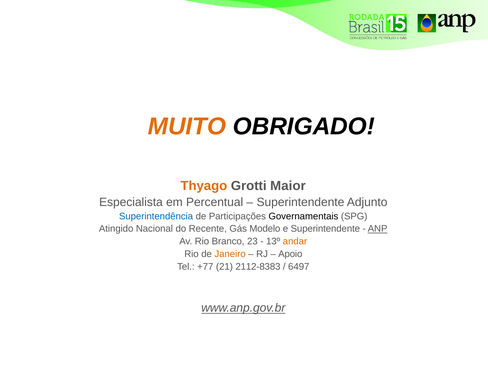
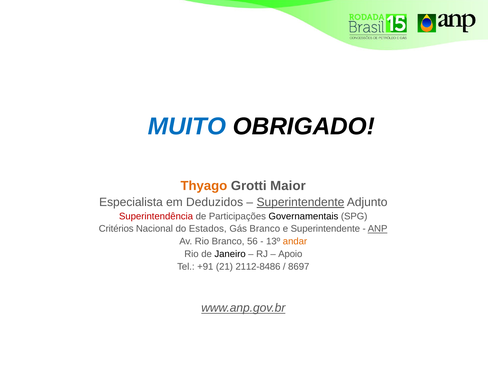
MUITO colour: orange -> blue (187, 126)
Percentual: Percentual -> Deduzidos (215, 202)
Superintendente underline: none -> present (300, 202)
Superintendência colour: blue -> red (156, 216)
Atingido: Atingido -> Critérios (116, 229)
Recente: Recente -> Estados (208, 229)
Gás Modelo: Modelo -> Branco (265, 229)
23: 23 -> 56 (252, 241)
Janeiro colour: orange -> black (230, 254)
+77: +77 -> +91 (205, 267)
2112-8383: 2112-8383 -> 2112-8486 (258, 267)
6497: 6497 -> 8697 (299, 267)
